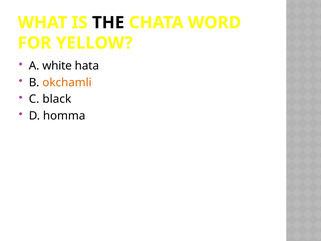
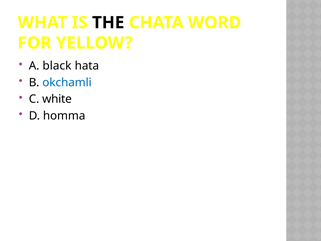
white: white -> black (57, 66)
okchamli colour: orange -> blue (67, 82)
black: black -> white (57, 99)
